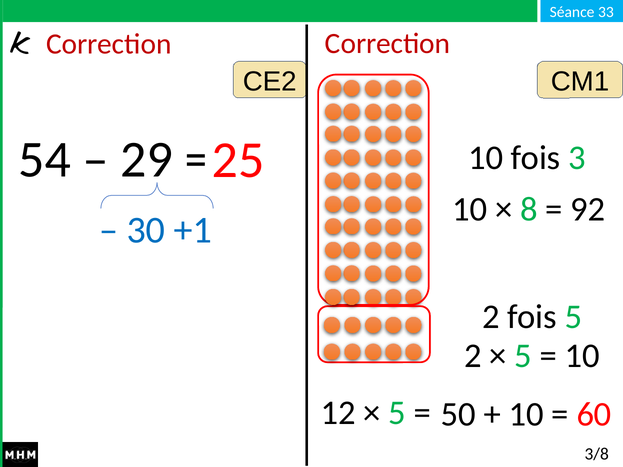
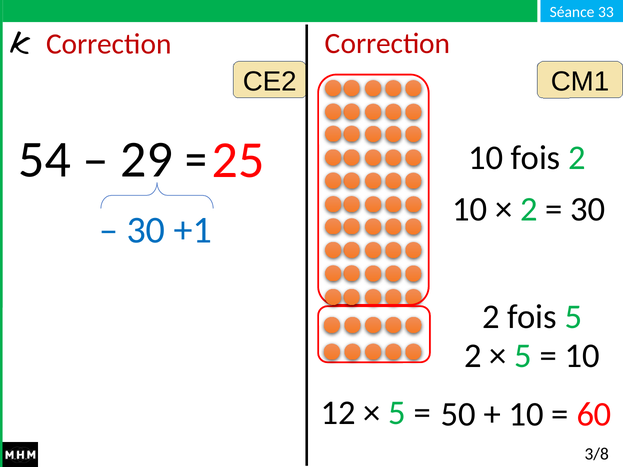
fois 3: 3 -> 2 (577, 158)
8: 8 -> 2 (529, 209)
92: 92 -> 30 (588, 209)
